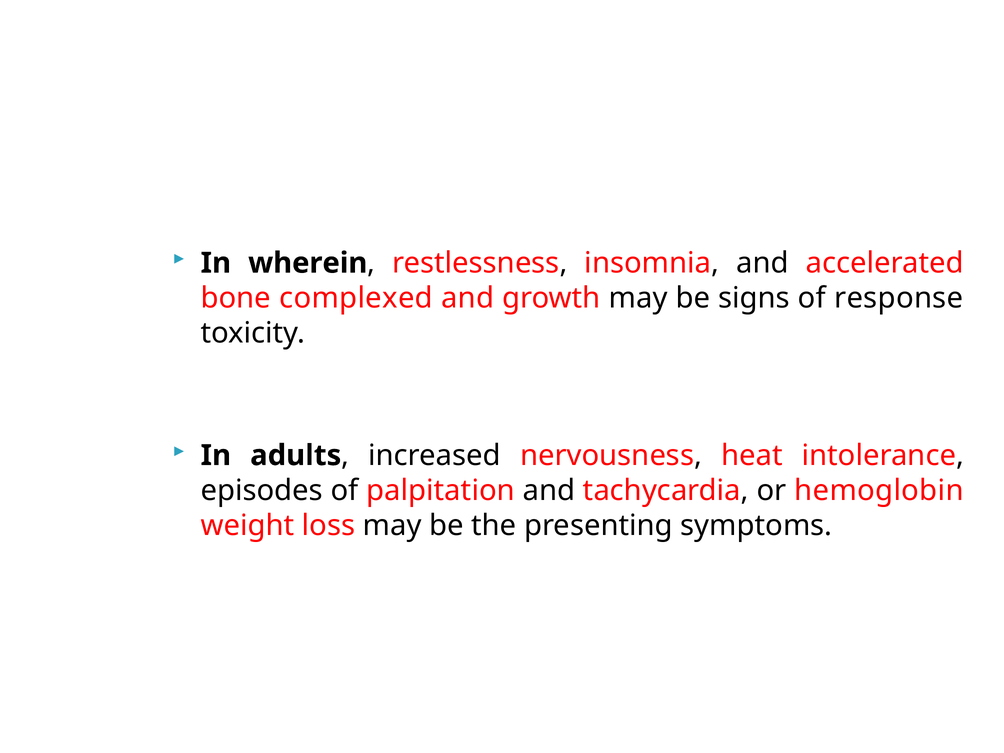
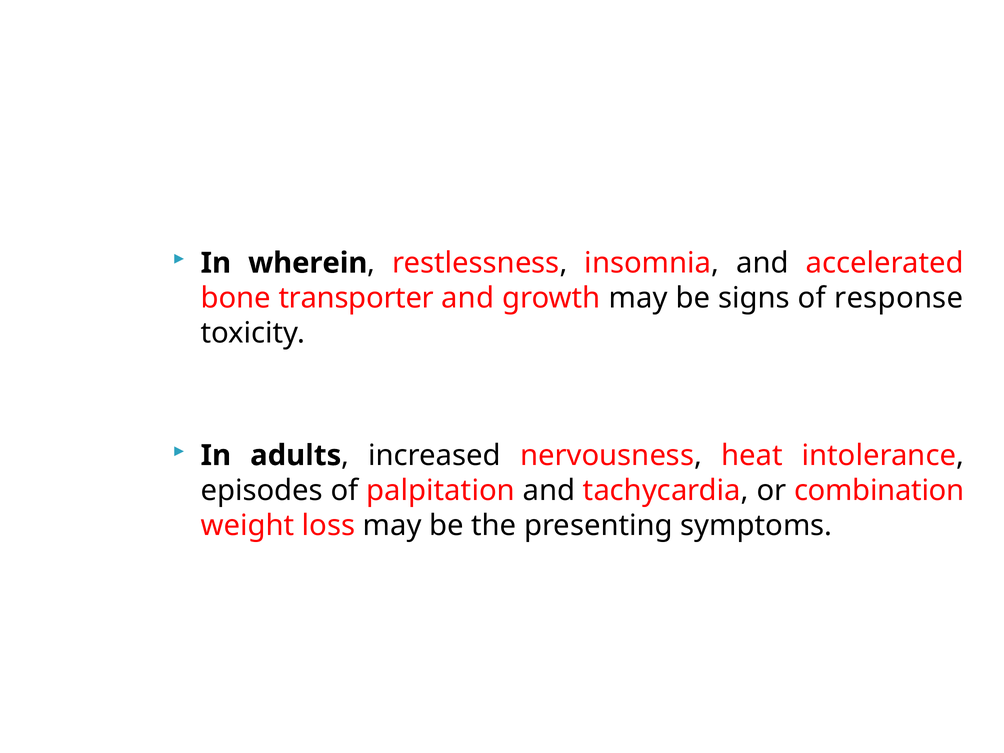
complexed: complexed -> transporter (356, 298)
hemoglobin: hemoglobin -> combination (879, 491)
